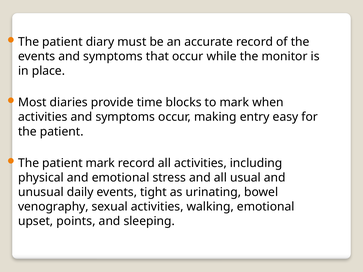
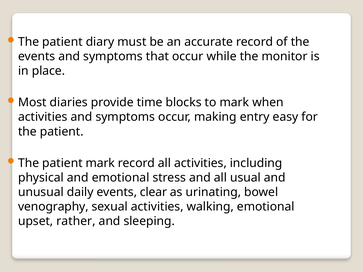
tight: tight -> clear (153, 192)
points: points -> rather (76, 221)
